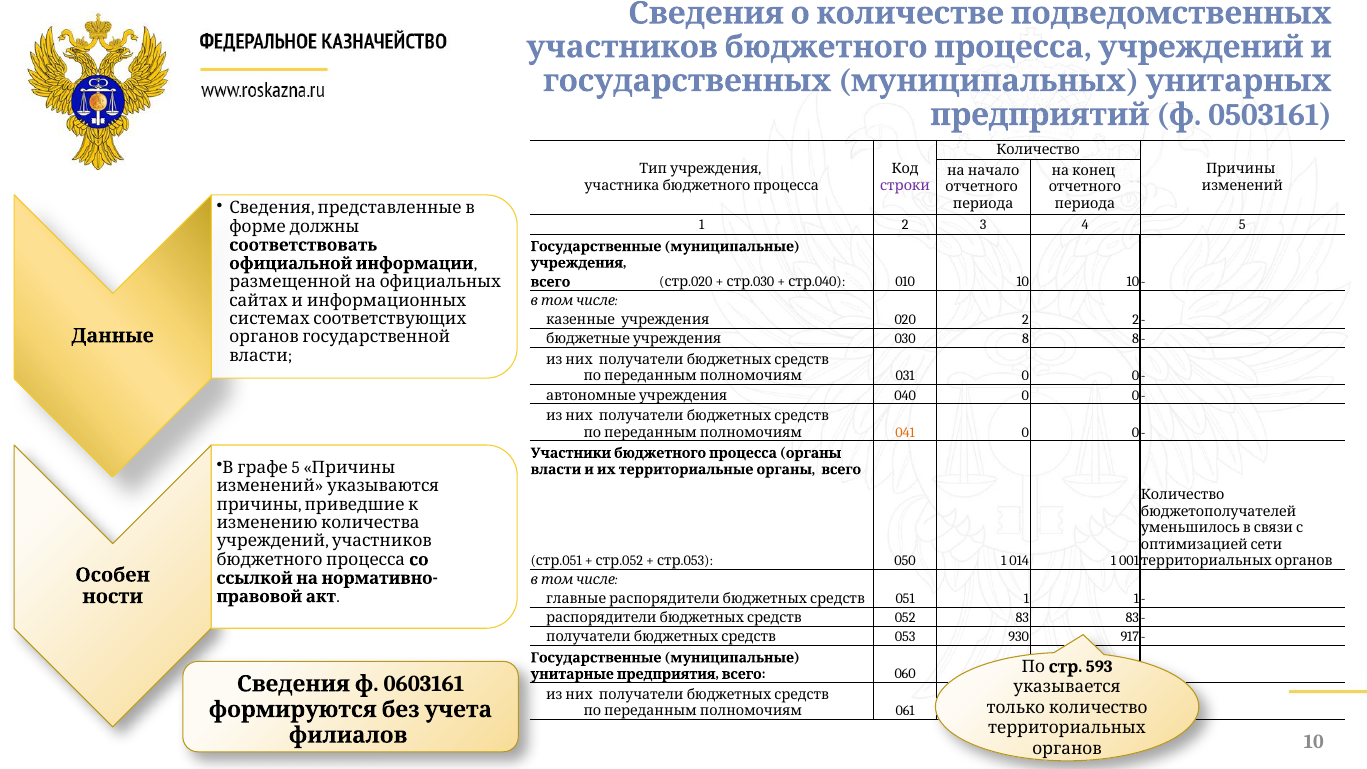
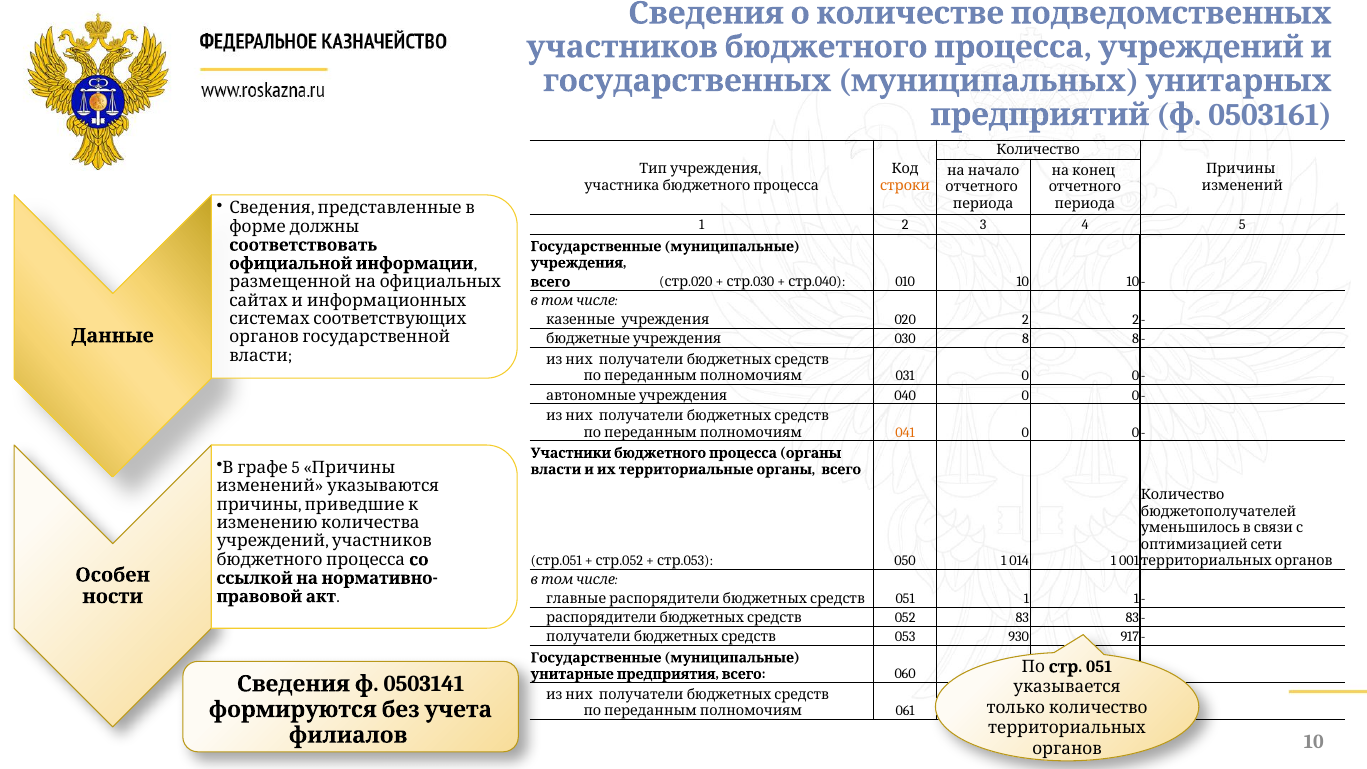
строки colour: purple -> orange (905, 186)
593: 593 -> 051 (1099, 667)
0603161: 0603161 -> 0503141 (424, 684)
